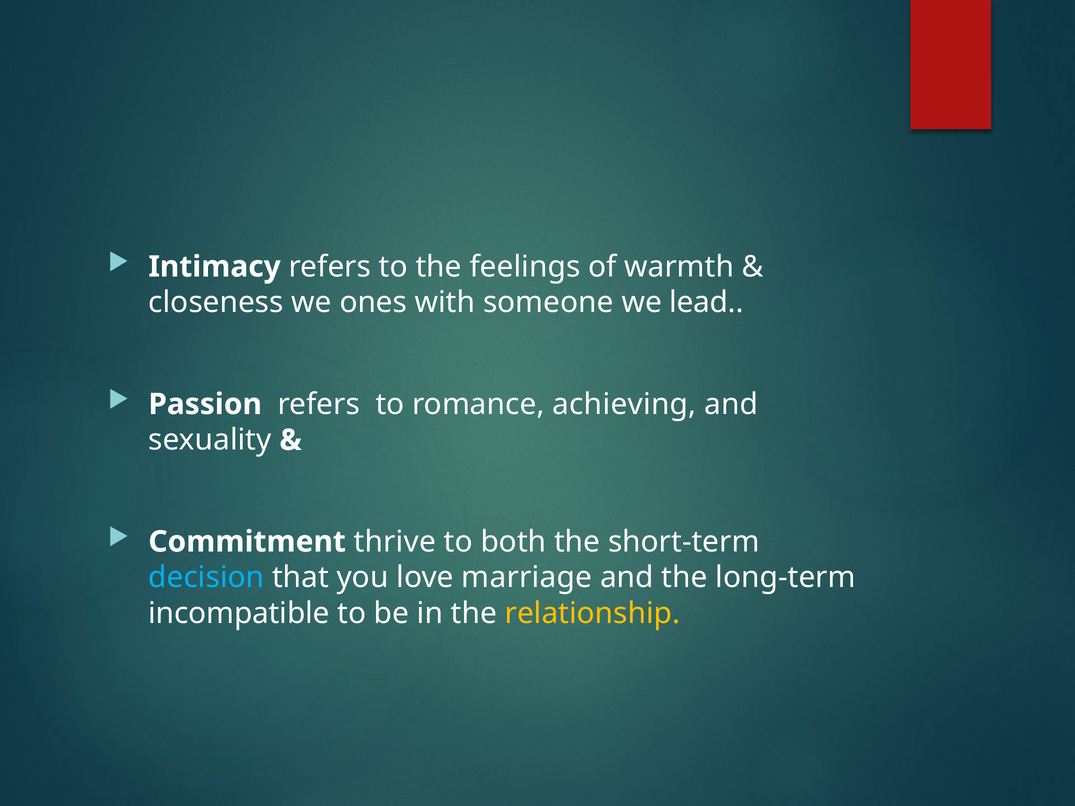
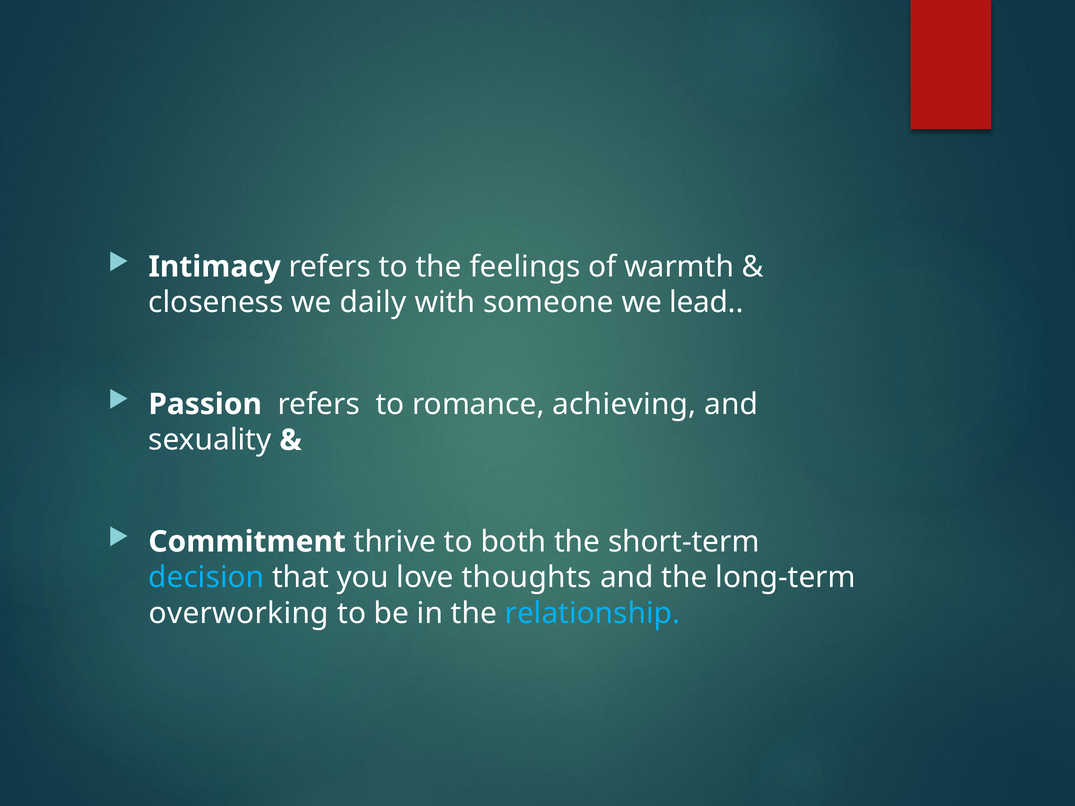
ones: ones -> daily (373, 303)
marriage: marriage -> thoughts (527, 578)
incompatible: incompatible -> overworking (239, 614)
relationship colour: yellow -> light blue (592, 614)
